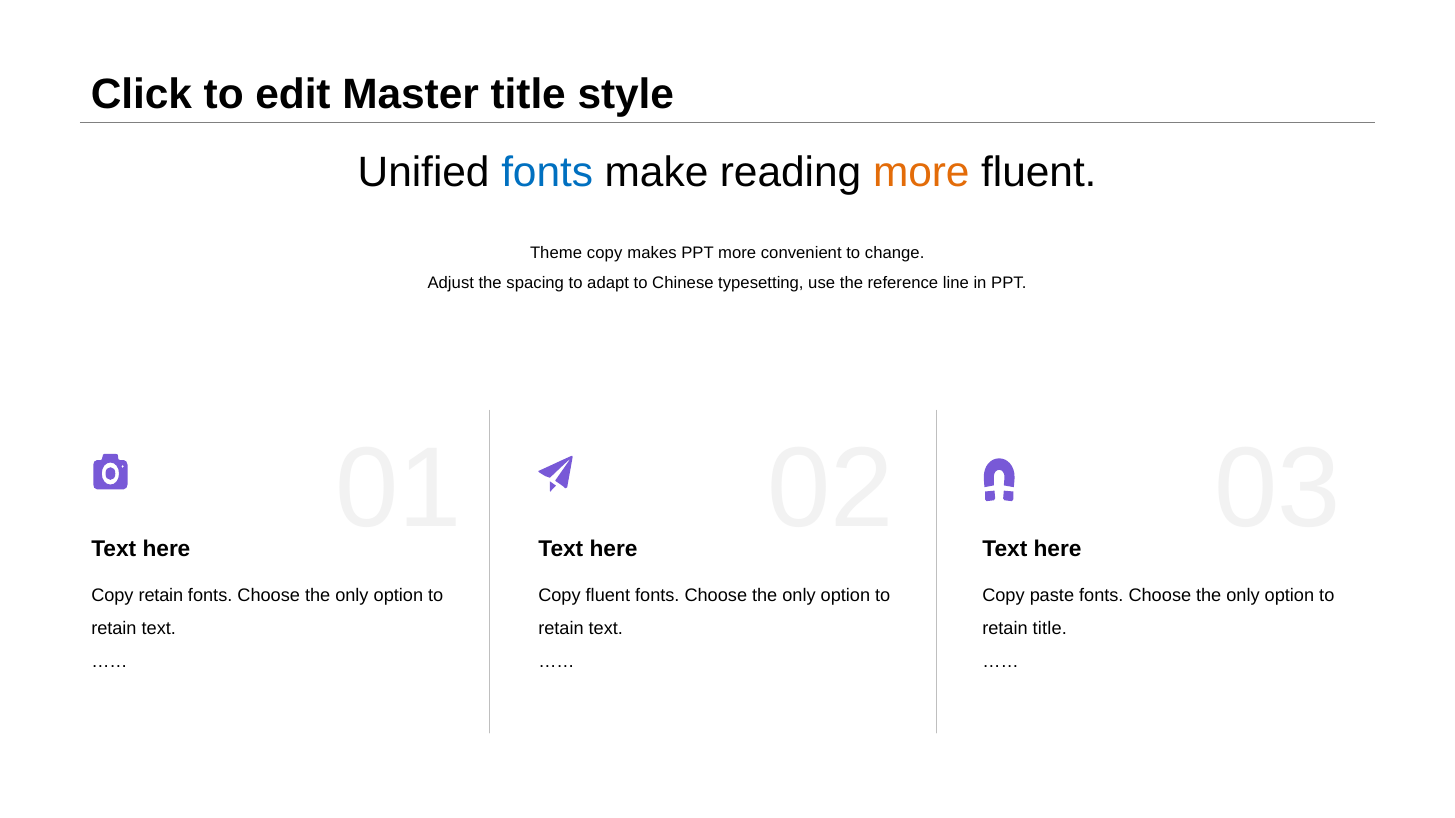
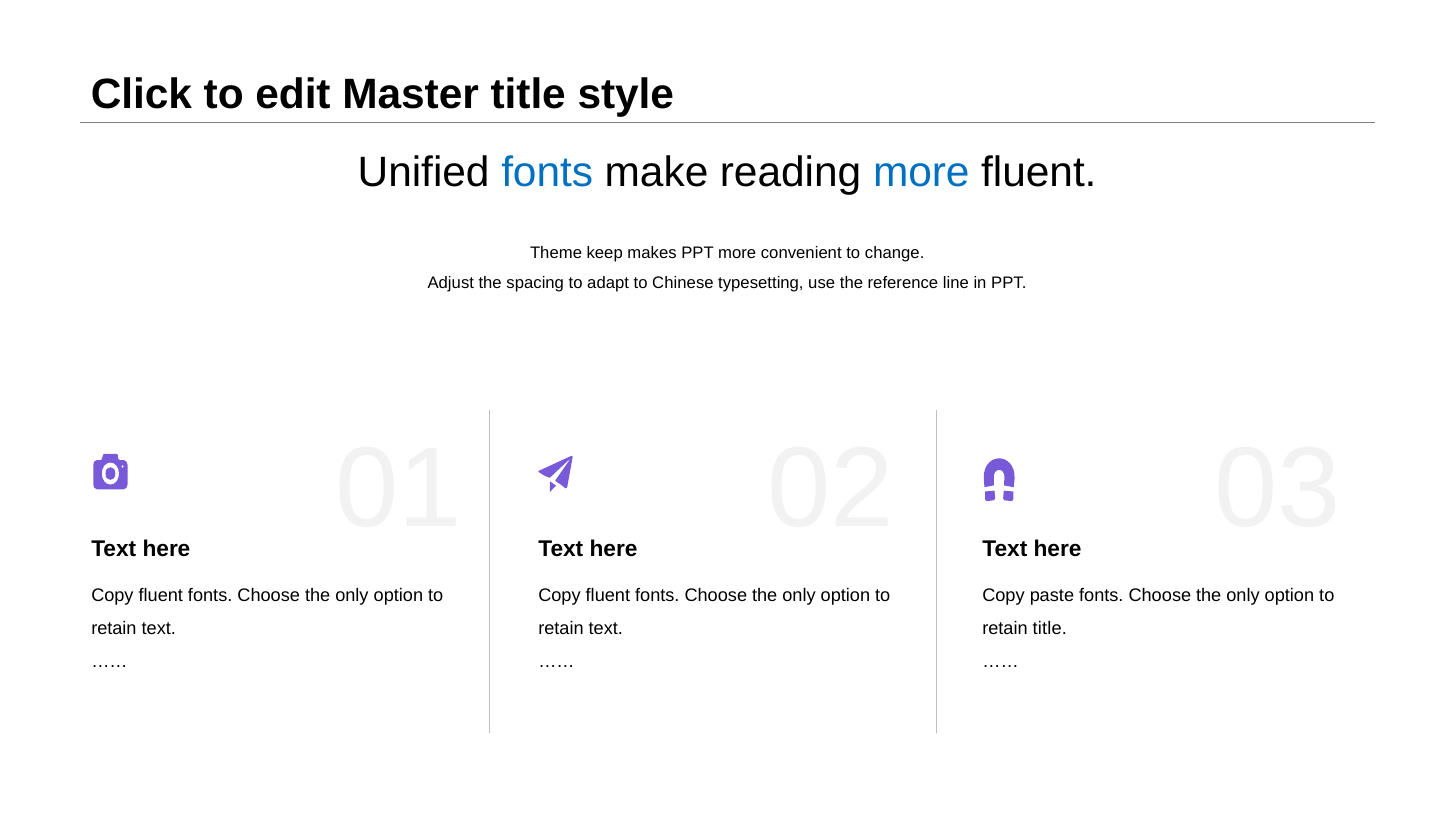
more colour: orange -> blue (921, 172)
Theme copy: copy -> keep (605, 253)
retain: retain -> fluent (161, 596)
